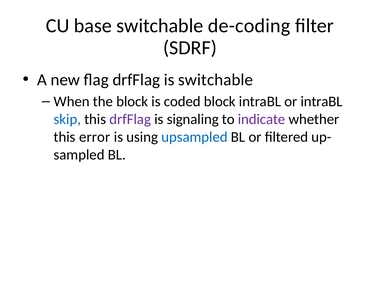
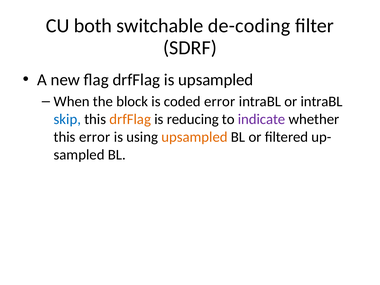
base: base -> both (93, 26)
is switchable: switchable -> upsampled (216, 80)
coded block: block -> error (220, 102)
drfFlag colour: purple -> orange (130, 119)
signaling: signaling -> reducing (193, 119)
upsampled colour: blue -> orange (195, 137)
